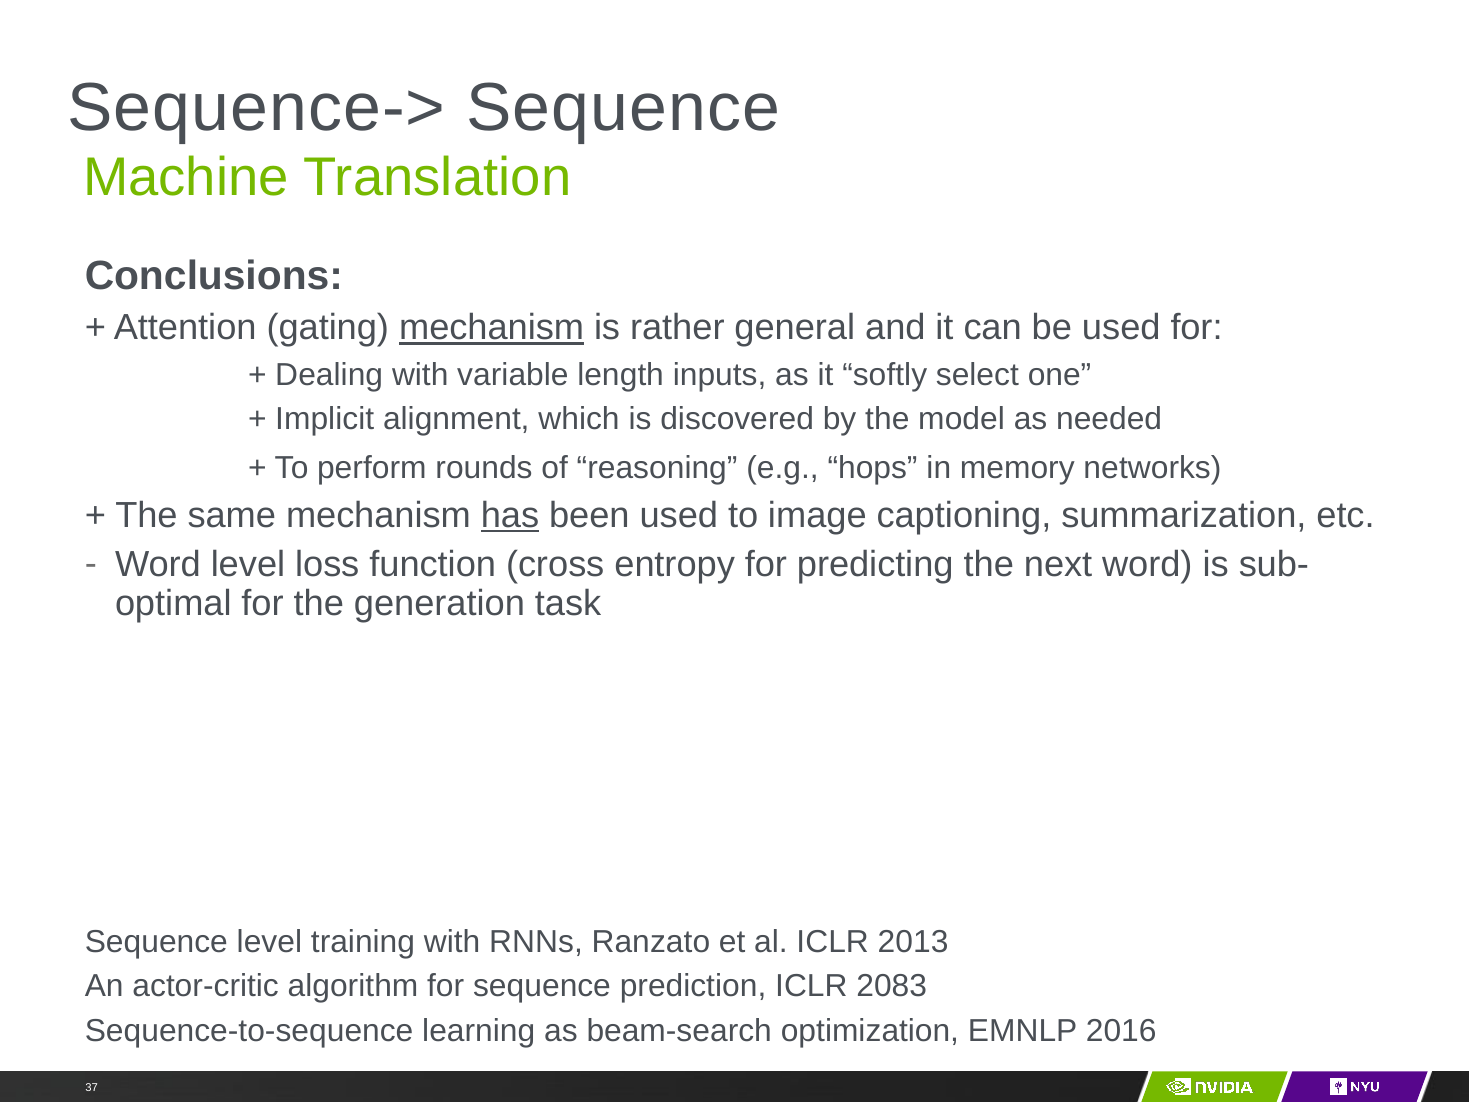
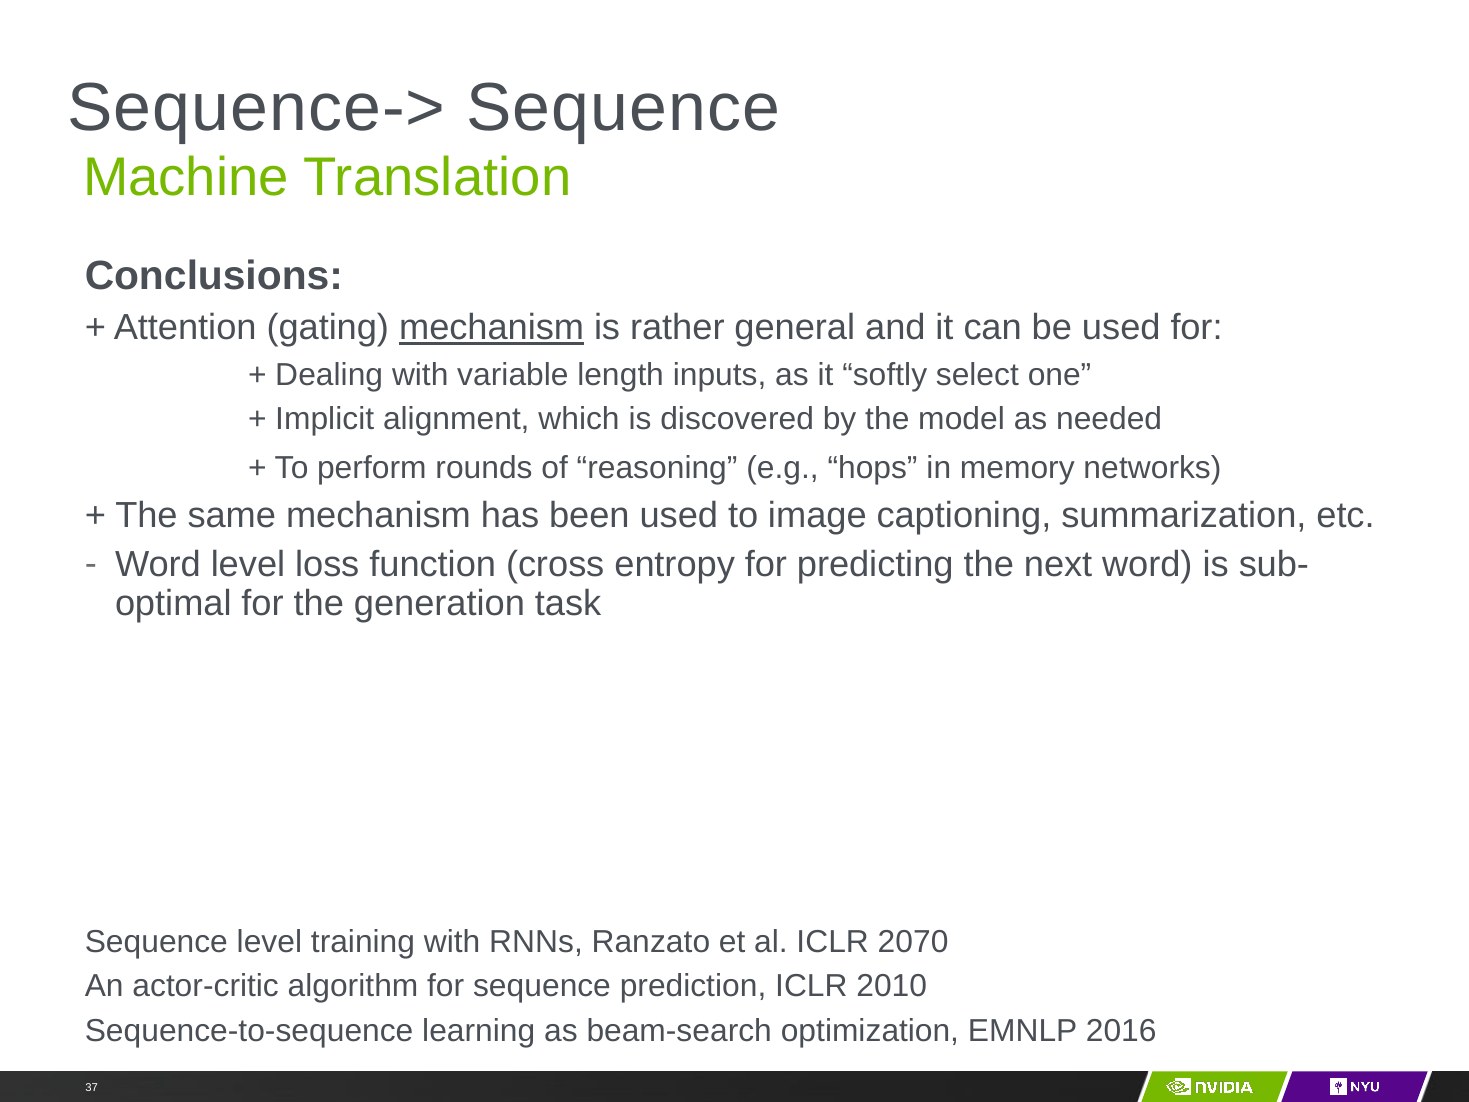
has underline: present -> none (510, 515)
2013: 2013 -> 2070 (913, 942)
2083: 2083 -> 2010 (892, 986)
